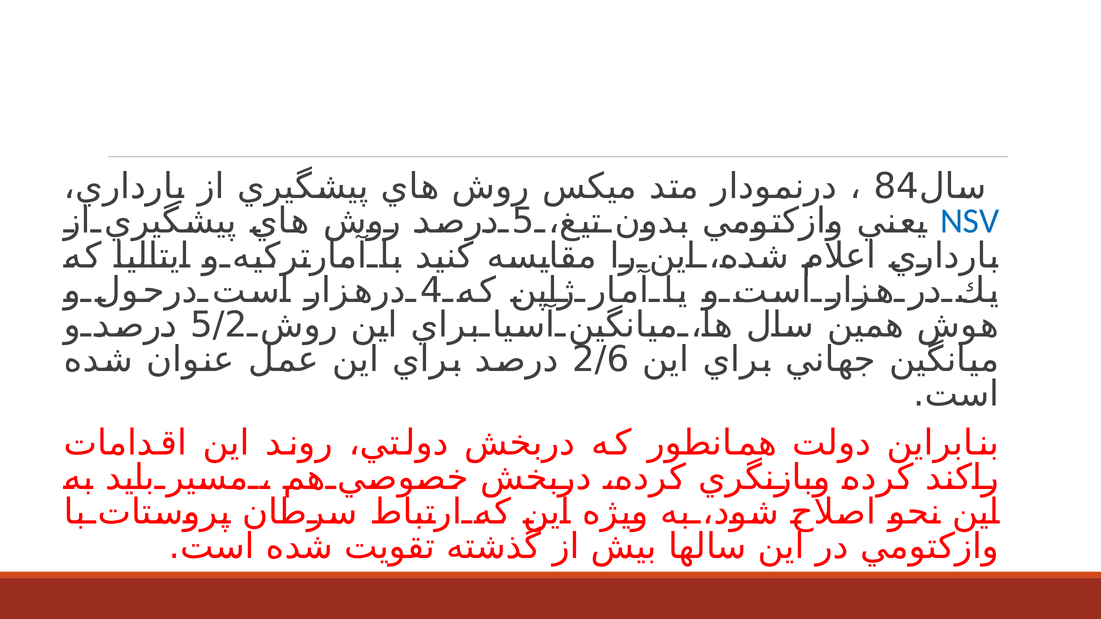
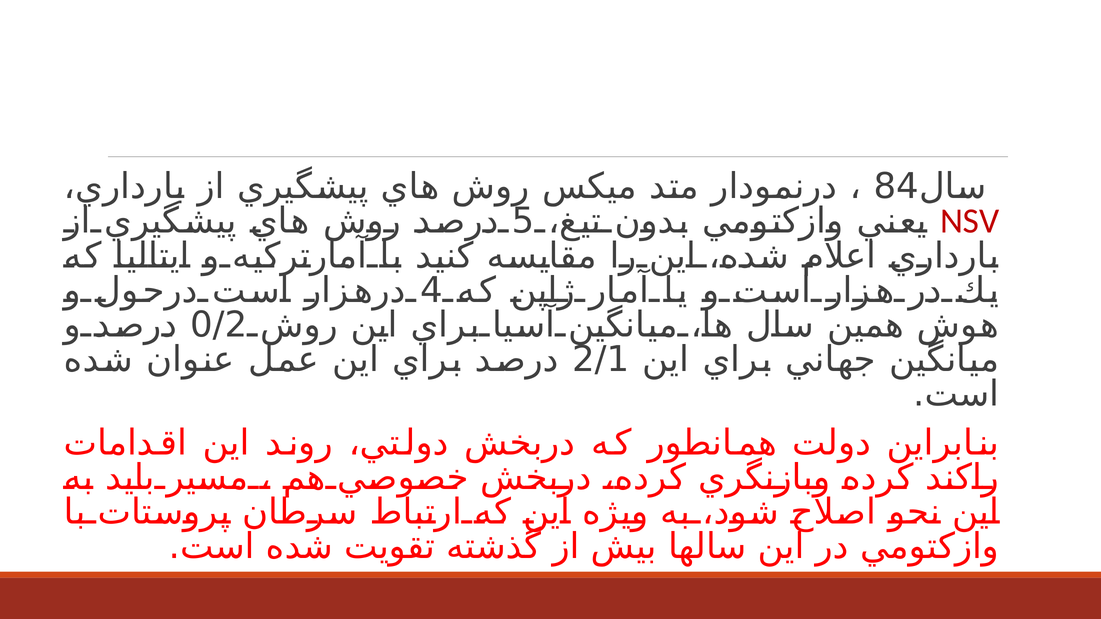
NSV colour: blue -> red (970, 221)
5/2: 5/2 -> 0/2 (219, 325)
2/6: 2/6 -> 2/1 (601, 360)
